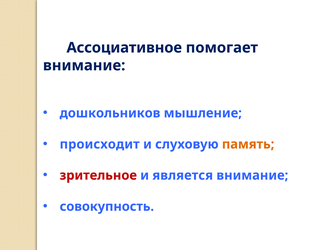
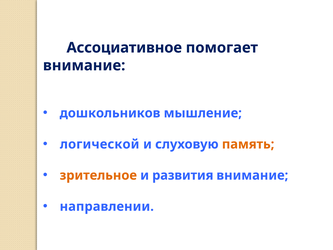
происходит: происходит -> логической (100, 144)
зрительное colour: red -> orange (98, 175)
является: является -> развития (183, 175)
совокупность: совокупность -> направлении (107, 206)
